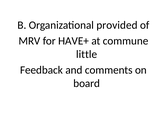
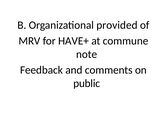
little: little -> note (87, 54)
board: board -> public (87, 83)
